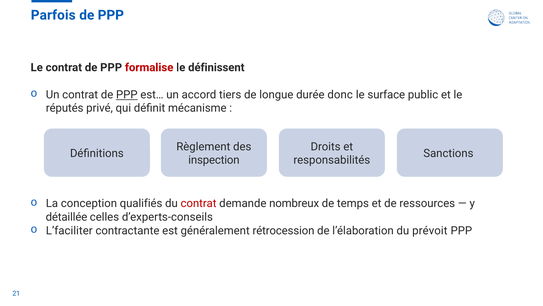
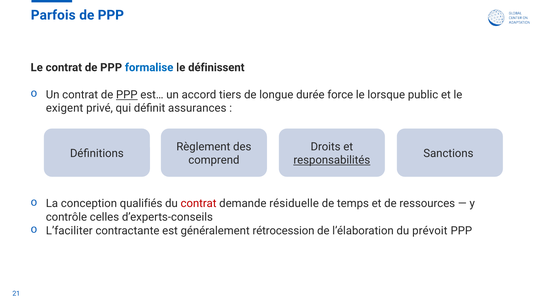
formalise colour: red -> blue (149, 67)
donc: donc -> force (340, 94)
surface: surface -> lorsque (386, 94)
réputés: réputés -> exigent (65, 108)
mécanisme: mécanisme -> assurances (197, 108)
inspection: inspection -> comprend (214, 160)
responsabilités underline: none -> present (332, 160)
nombreux: nombreux -> résiduelle (294, 203)
détaillée: détaillée -> contrôle (66, 217)
